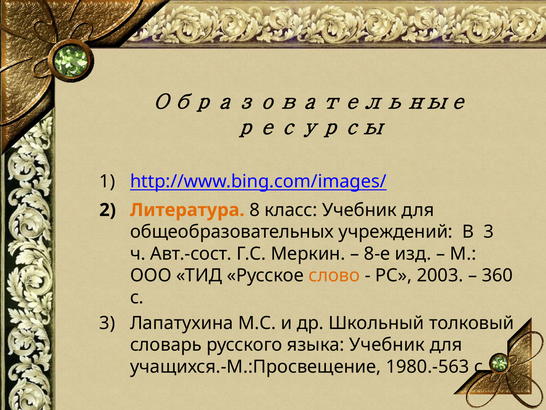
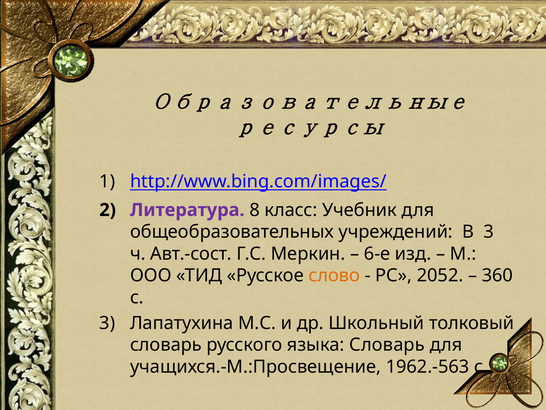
Литература colour: orange -> purple (187, 210)
8-е: 8-е -> 6-е (377, 253)
2003: 2003 -> 2052 (440, 275)
языка Учебник: Учебник -> Словарь (387, 344)
1980.-563: 1980.-563 -> 1962.-563 (428, 366)
